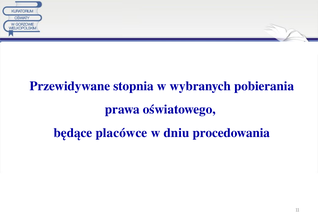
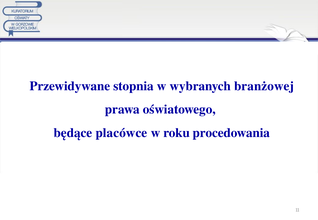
pobierania: pobierania -> branżowej (264, 86)
dniu: dniu -> roku (177, 133)
